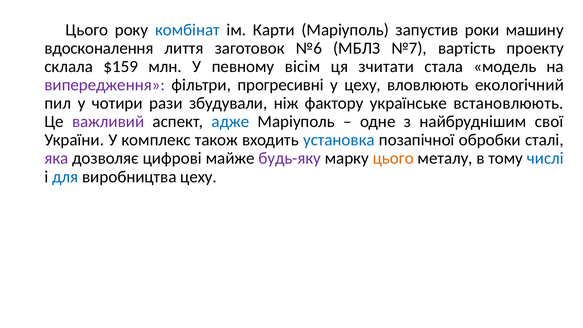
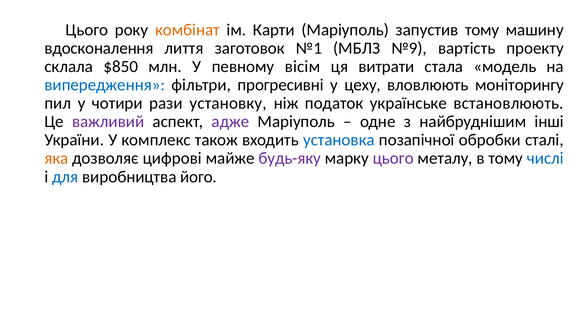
комбінат colour: blue -> orange (187, 30)
запустив роки: роки -> тому (482, 30)
№6: №6 -> №1 (309, 48)
№7: №7 -> №9 (409, 48)
$159: $159 -> $850 (121, 66)
зчитати: зчитати -> витрати (386, 66)
випередження colour: purple -> blue (105, 85)
екологічний: екологічний -> моніторингу (520, 85)
збудували: збудували -> установку (228, 103)
фактору: фактору -> податок (334, 103)
адже colour: blue -> purple (230, 122)
свої: свої -> інші (549, 122)
яка colour: purple -> orange (56, 158)
цього colour: orange -> purple (393, 158)
виробництва цеху: цеху -> його (199, 177)
